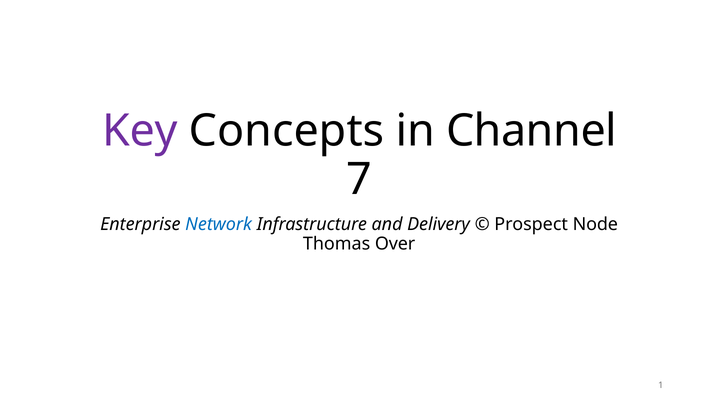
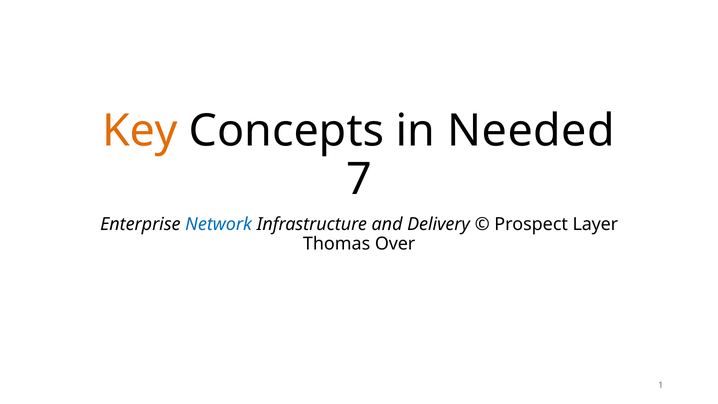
Key colour: purple -> orange (140, 131)
Channel: Channel -> Needed (531, 131)
Node: Node -> Layer (595, 224)
